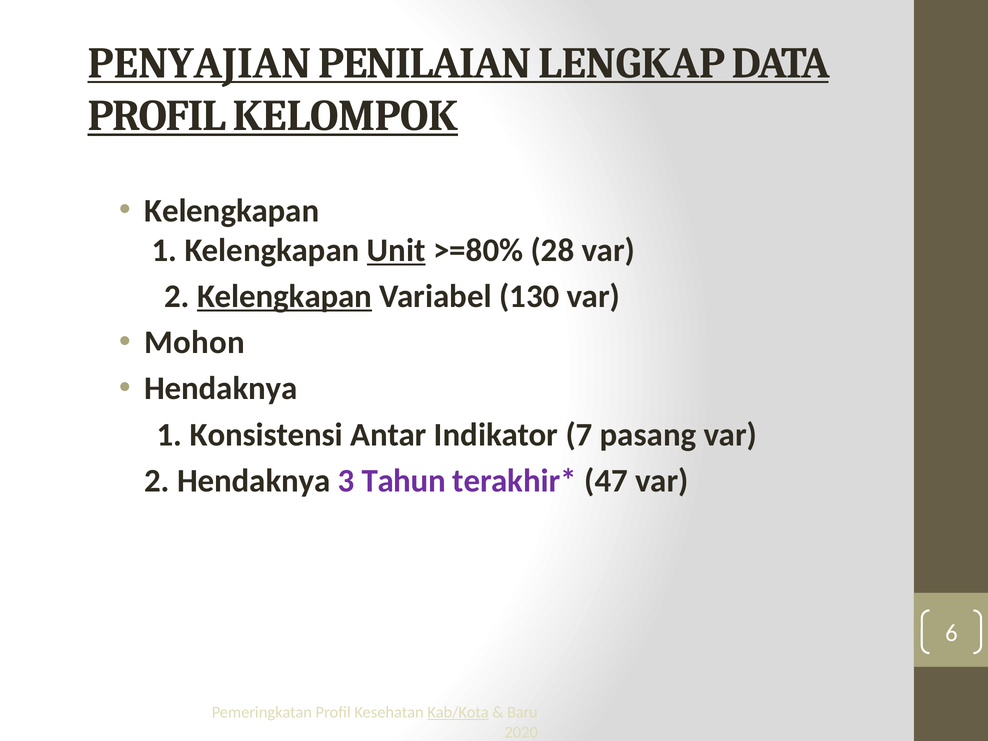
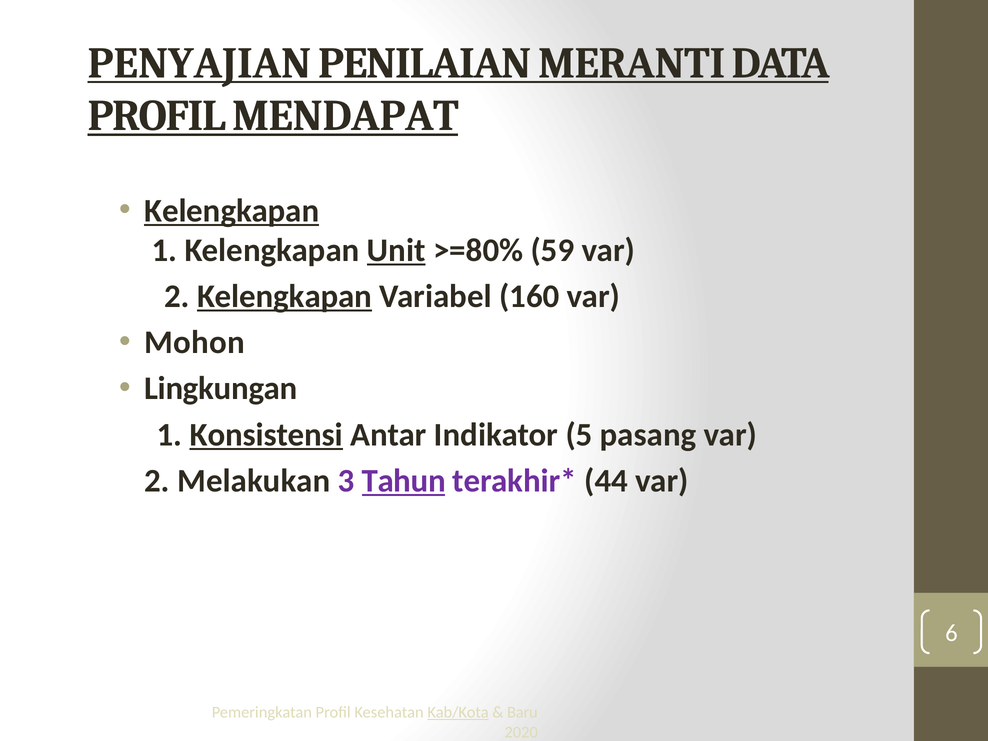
LENGKAP: LENGKAP -> MERANTI (632, 63)
KELOMPOK: KELOMPOK -> MENDAPAT (346, 116)
Kelengkapan underline: none -> present (232, 211)
28: 28 -> 59 (552, 250)
130: 130 -> 160 (529, 296)
Hendaknya: Hendaknya -> Lingkungan (221, 389)
Konsistensi underline: none -> present (266, 435)
7: 7 -> 5 (579, 435)
2 Hendaknya: Hendaknya -> Melakukan (254, 481)
Tahun underline: none -> present (404, 481)
47: 47 -> 44 (606, 481)
